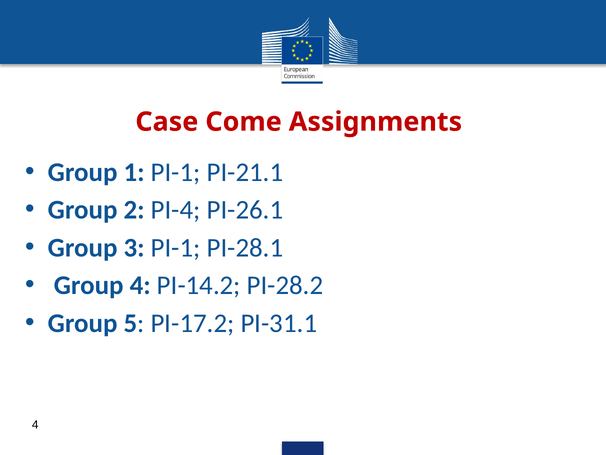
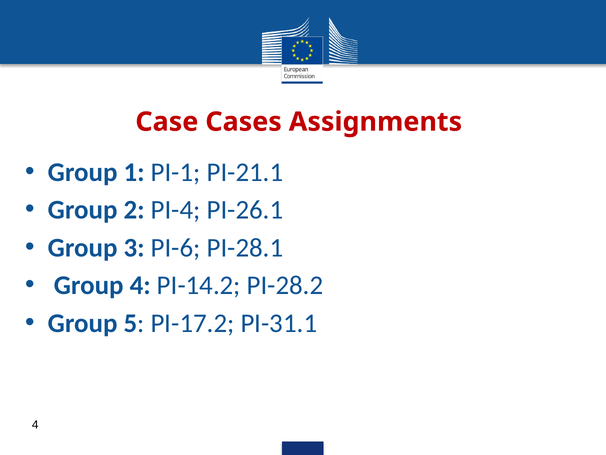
Come: Come -> Cases (244, 122)
3 PI-1: PI-1 -> PI-6 (176, 247)
